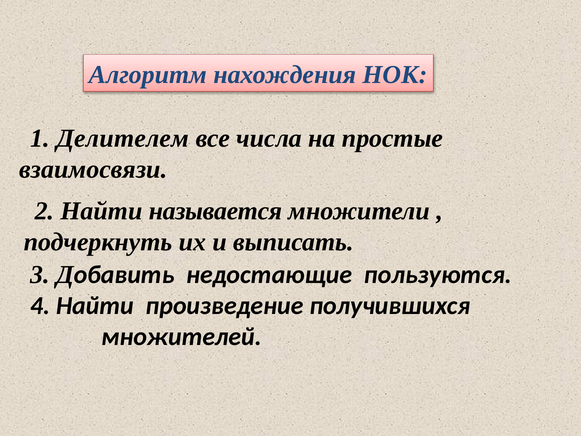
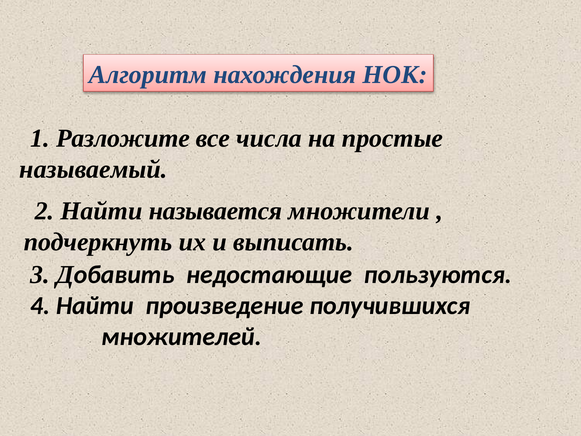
Делителем: Делителем -> Разложите (123, 138)
взаимосвязи: взаимосвязи -> называемый (93, 169)
